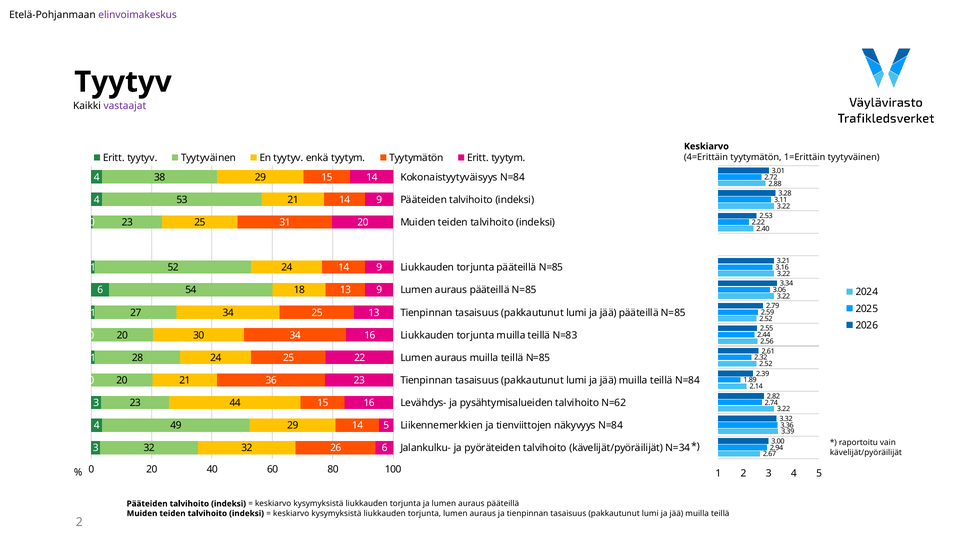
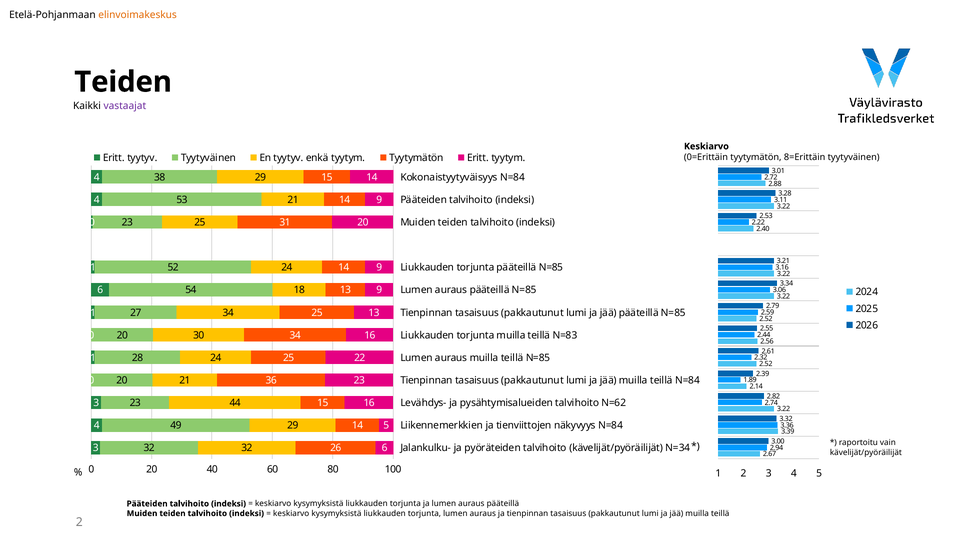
elinvoimakeskus colour: purple -> orange (138, 15)
Tyytyv: Tyytyv -> Teiden (123, 82)
4=Erittäin: 4=Erittäin -> 0=Erittäin (706, 157)
1=Erittäin: 1=Erittäin -> 8=Erittäin (805, 157)
